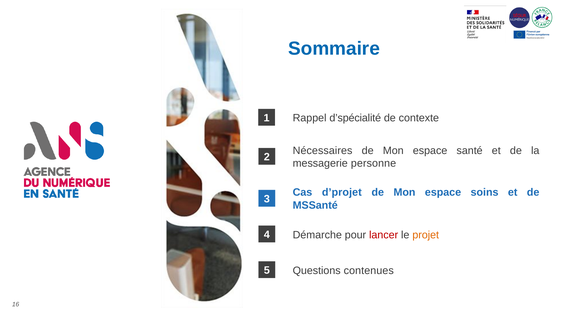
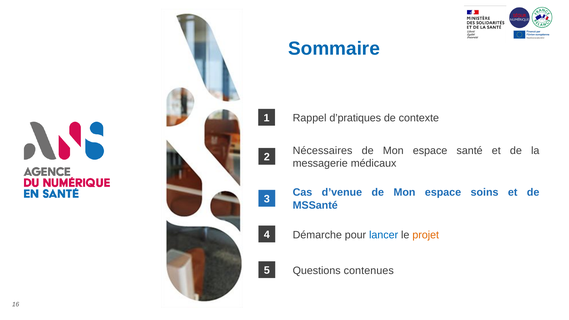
d’spécialité: d’spécialité -> d’pratiques (355, 118)
personne: personne -> médicaux (374, 163)
d’projet: d’projet -> d’venue (342, 193)
lancer colour: red -> blue (384, 235)
